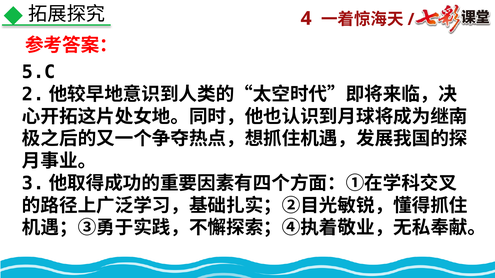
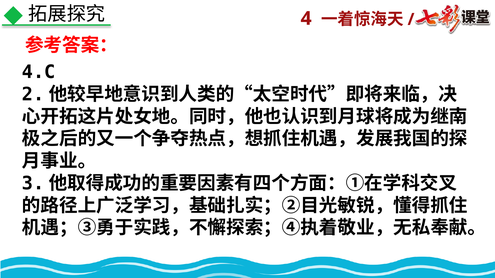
5.C: 5.C -> 4.C (39, 72)
